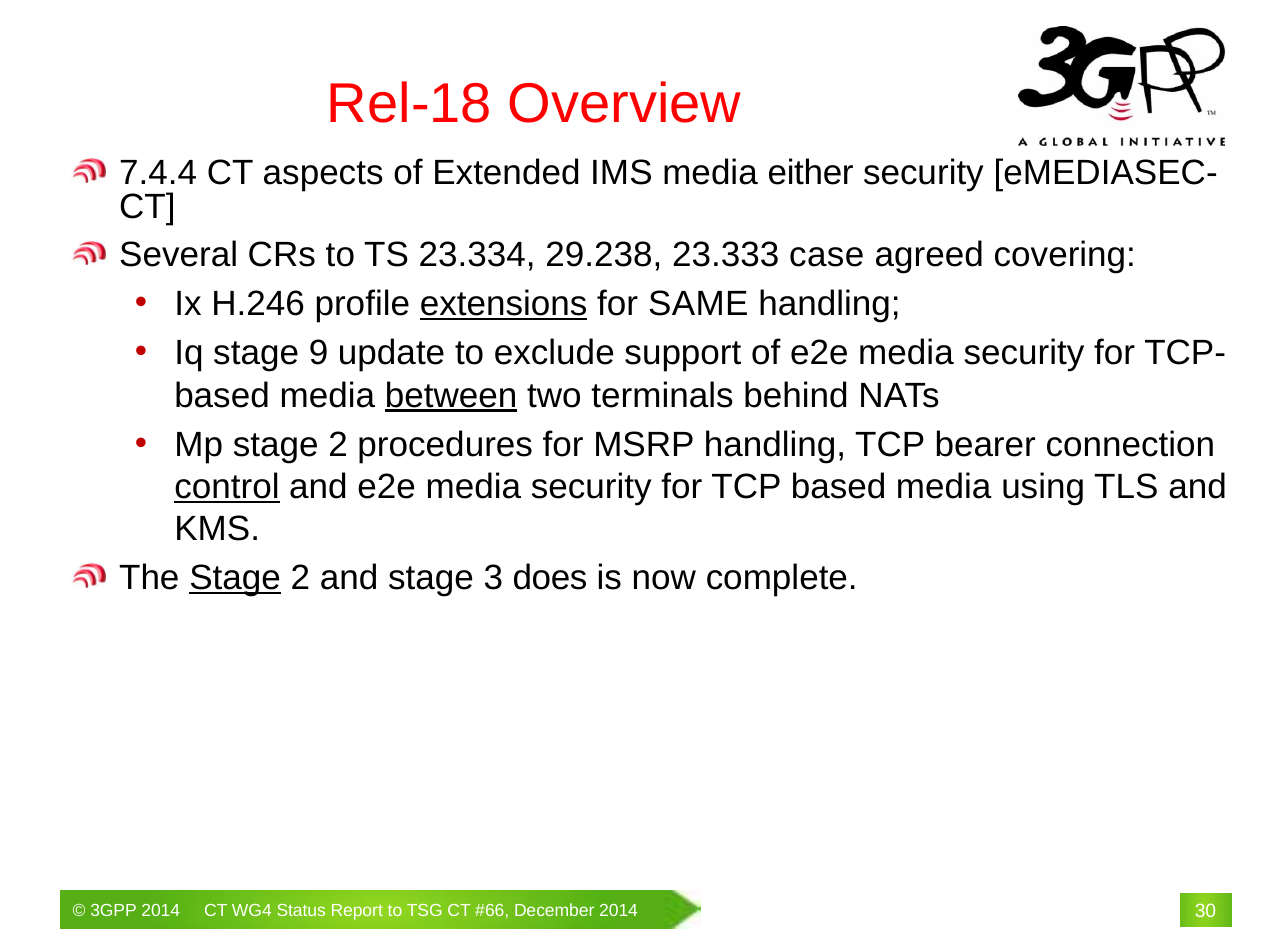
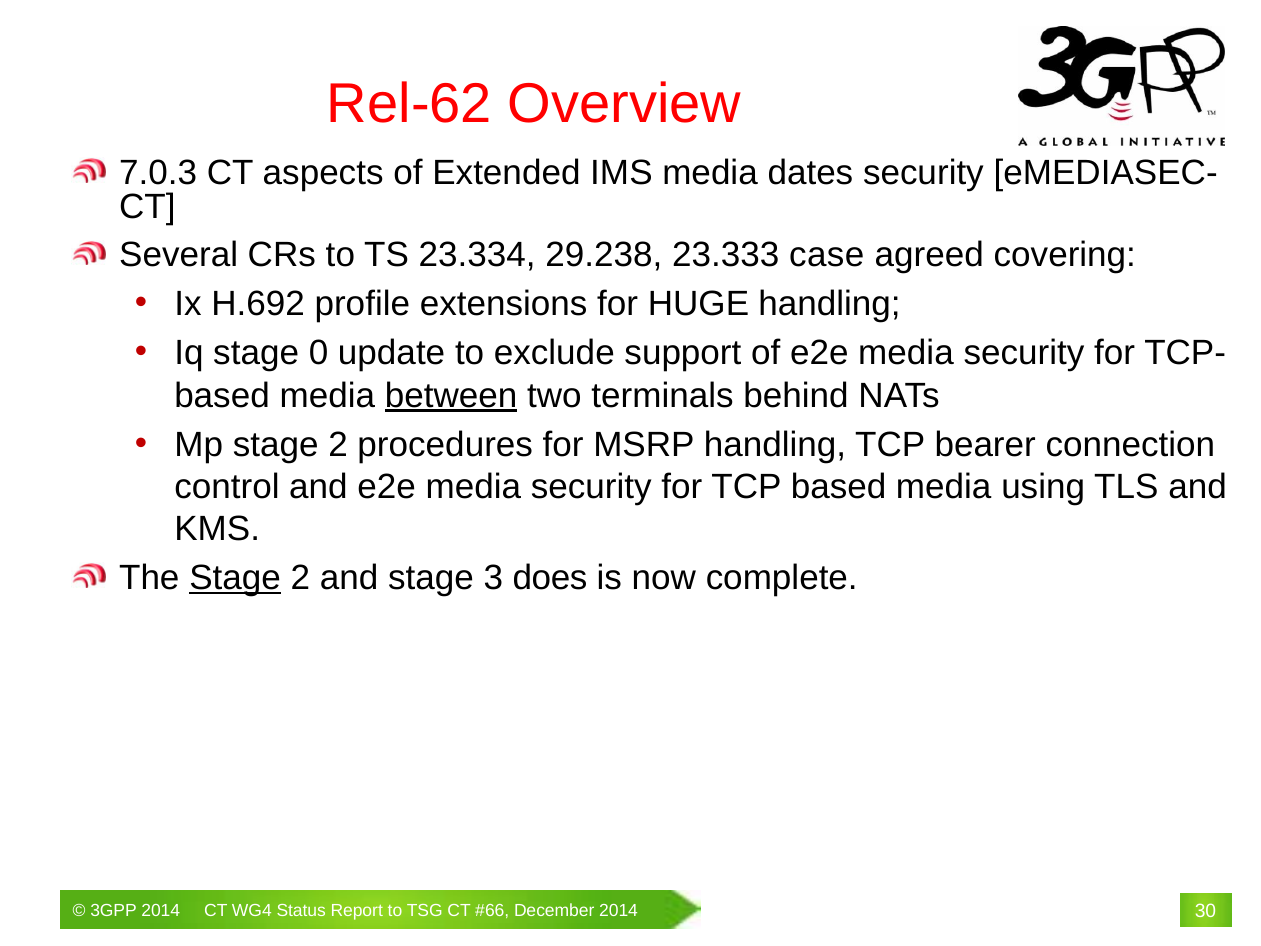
Rel-18: Rel-18 -> Rel-62 (410, 104)
7.4.4: 7.4.4 -> 7.0.3 (158, 173)
either: either -> dates (810, 173)
H.246: H.246 -> H.692 (258, 304)
extensions underline: present -> none (504, 304)
SAME: SAME -> HUGE (698, 304)
9: 9 -> 0 (318, 353)
control underline: present -> none (227, 486)
